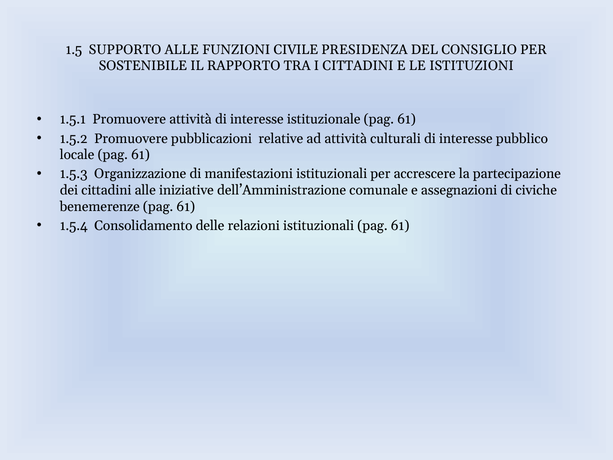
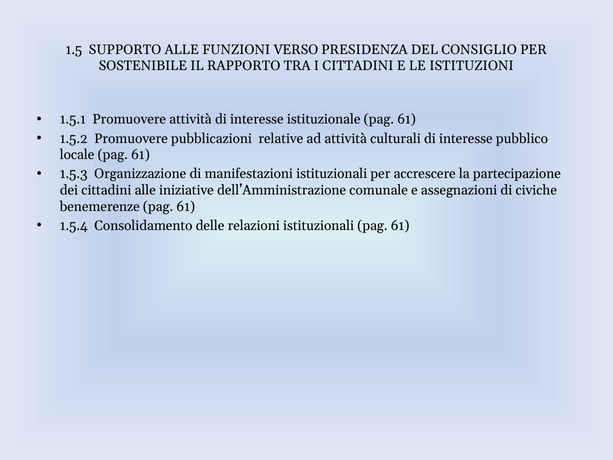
CIVILE: CIVILE -> VERSO (296, 49)
